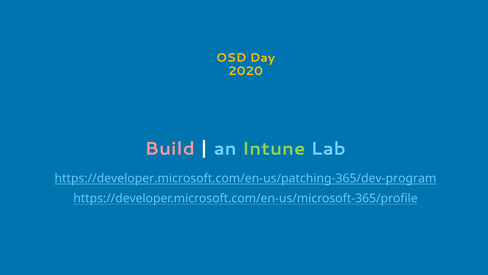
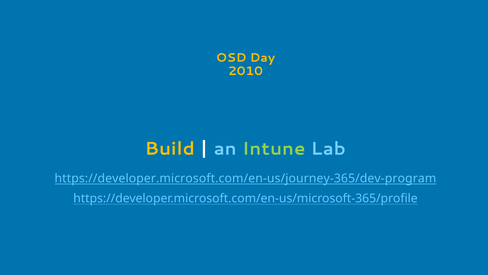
2020: 2020 -> 2010 (245, 71)
Build colour: pink -> yellow (170, 149)
https://developer.microsoft.com/en-us/patching-365/dev-program: https://developer.microsoft.com/en-us/patching-365/dev-program -> https://developer.microsoft.com/en-us/journey-365/dev-program (245, 178)
